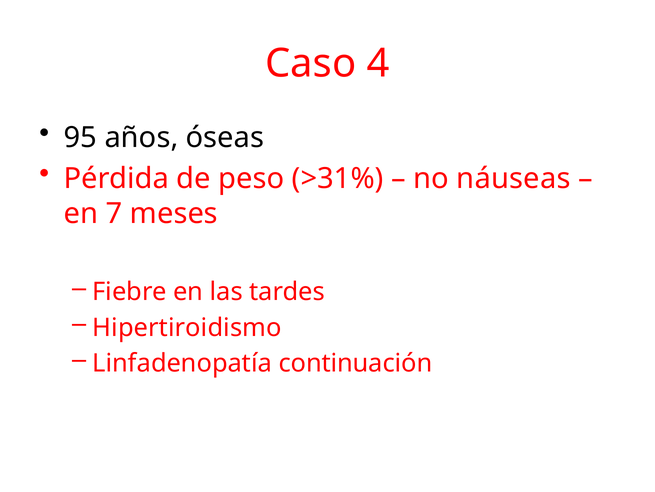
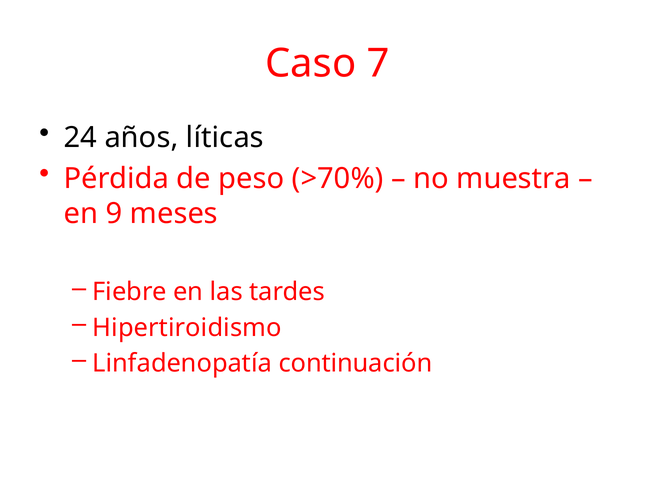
4: 4 -> 7 (378, 63)
95: 95 -> 24 (80, 137)
óseas: óseas -> líticas (225, 137)
>31%: >31% -> >70% (338, 178)
náuseas: náuseas -> muestra (514, 178)
7: 7 -> 9 (114, 213)
